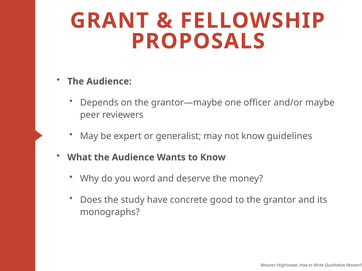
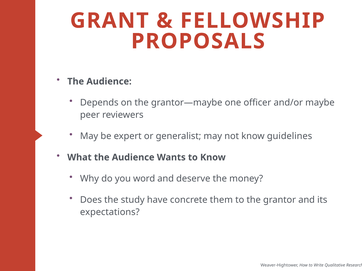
good: good -> them (221, 200)
monographs: monographs -> expectations (110, 212)
